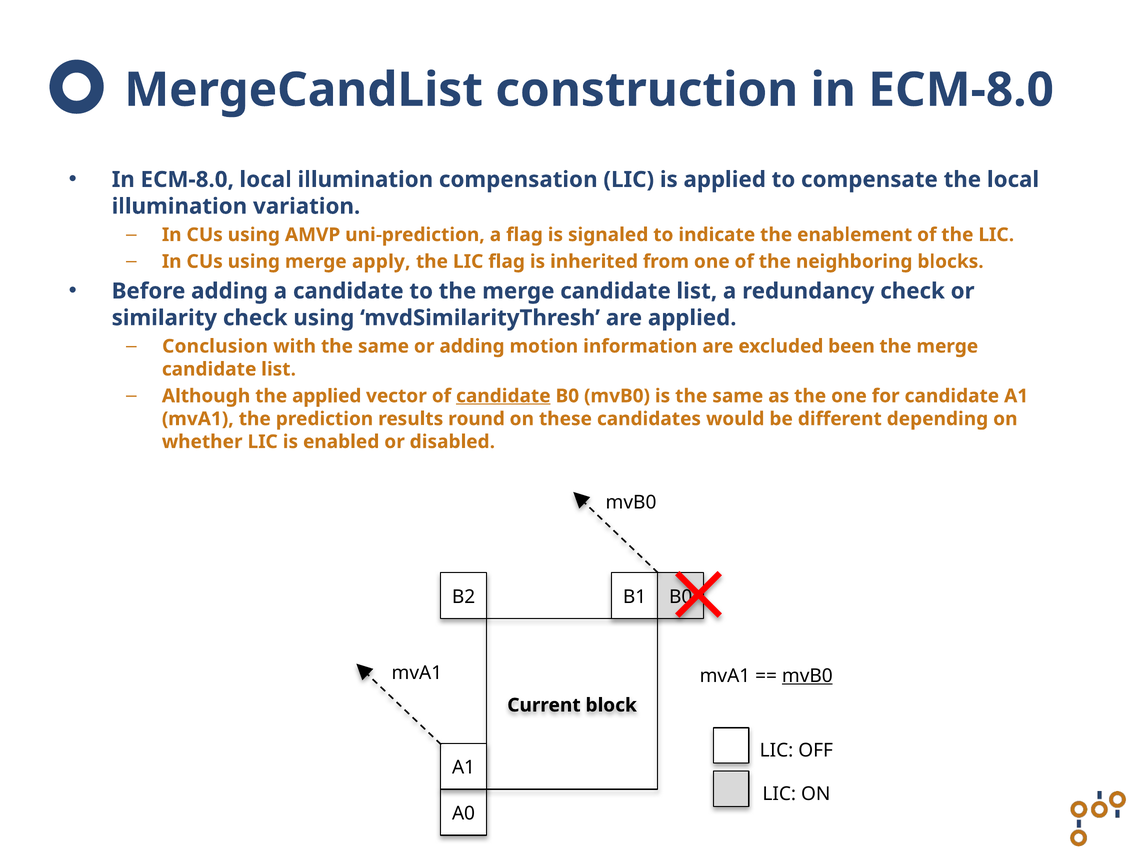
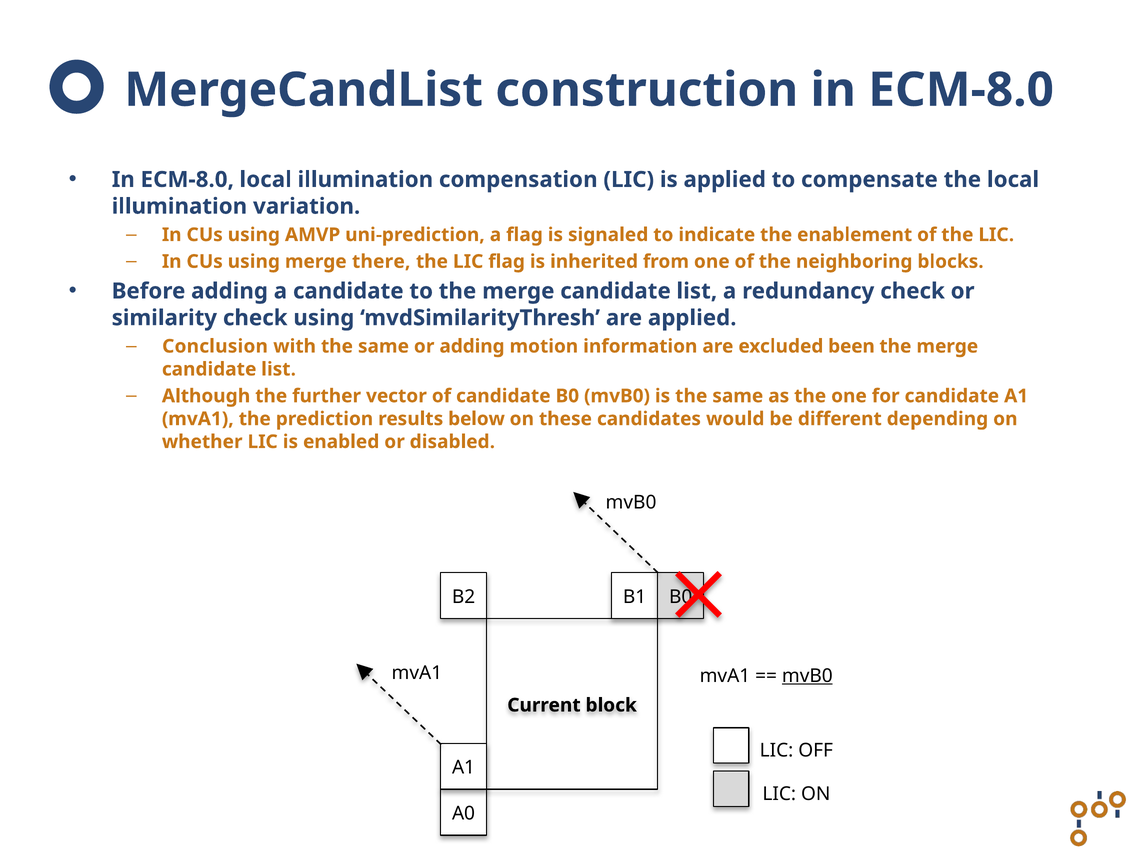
apply: apply -> there (381, 262)
the applied: applied -> further (327, 396)
candidate underline: present -> none (503, 396)
round: round -> below (477, 419)
